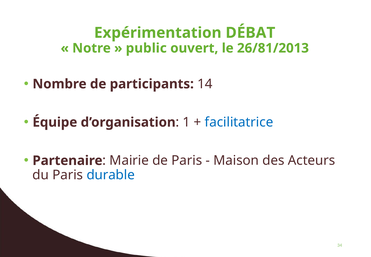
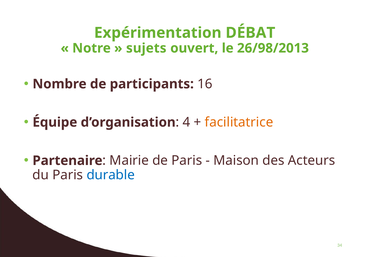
public: public -> sujets (146, 48)
26/81/2013: 26/81/2013 -> 26/98/2013 (273, 48)
14: 14 -> 16 (205, 84)
1: 1 -> 4 (186, 122)
facilitatrice colour: blue -> orange (239, 122)
